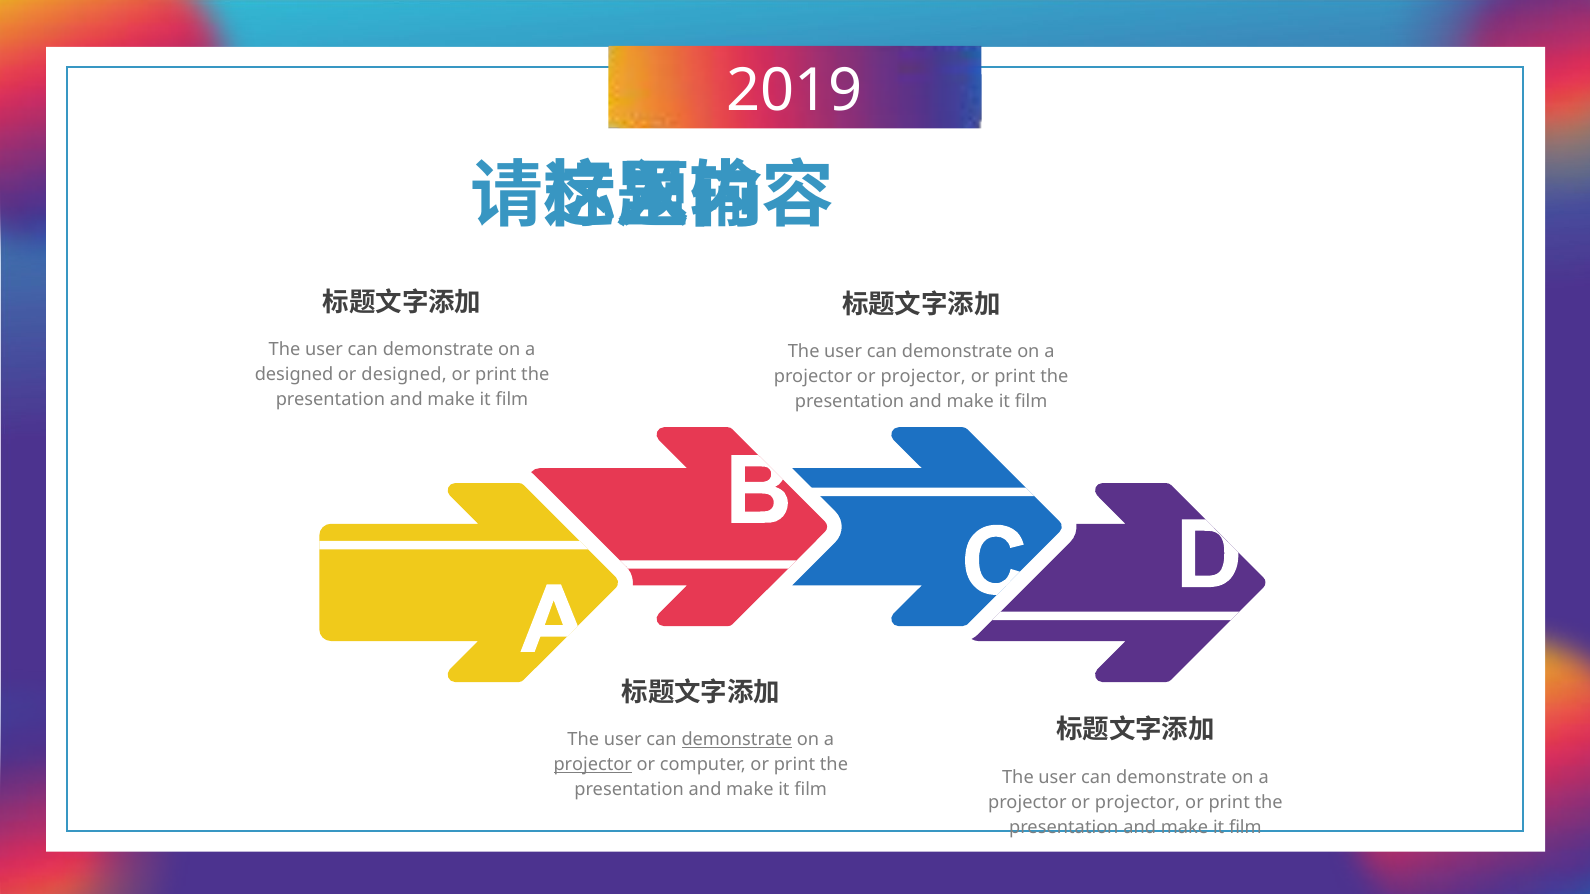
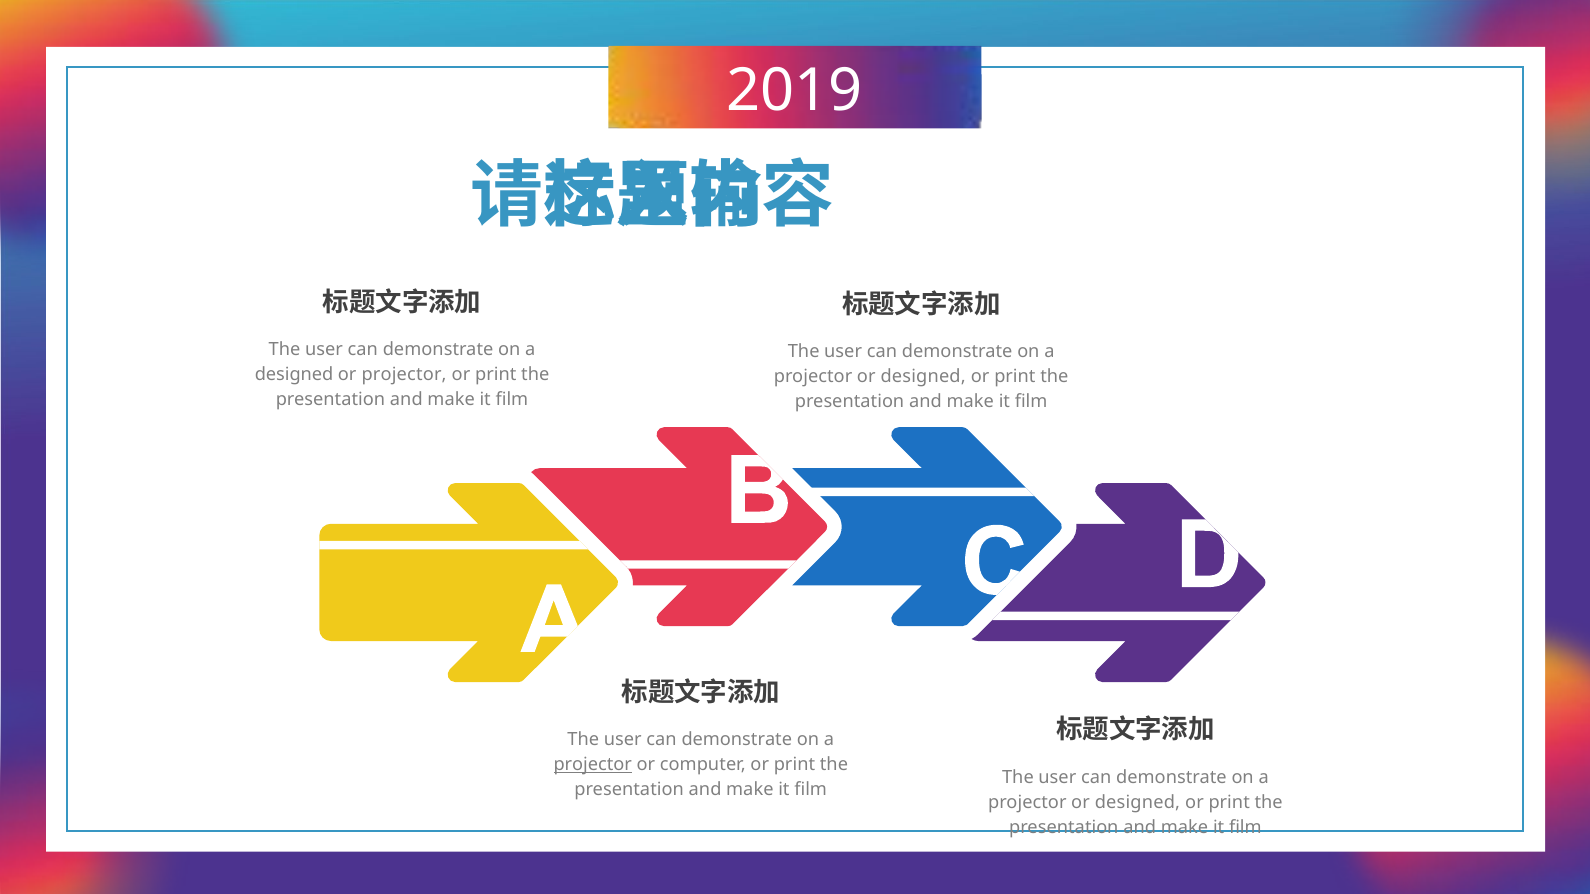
or designed: designed -> projector (404, 375)
projector: projector -> designed (923, 377)
demonstrate underline: present -> none (737, 740)
projector: projector -> designed (1137, 803)
